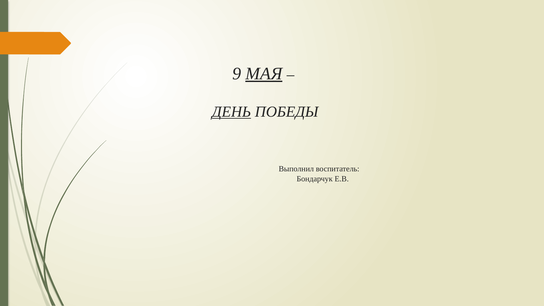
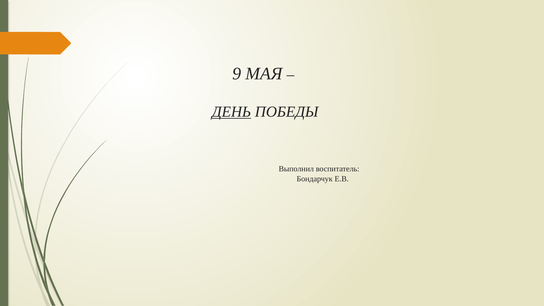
МАЯ underline: present -> none (264, 74)
